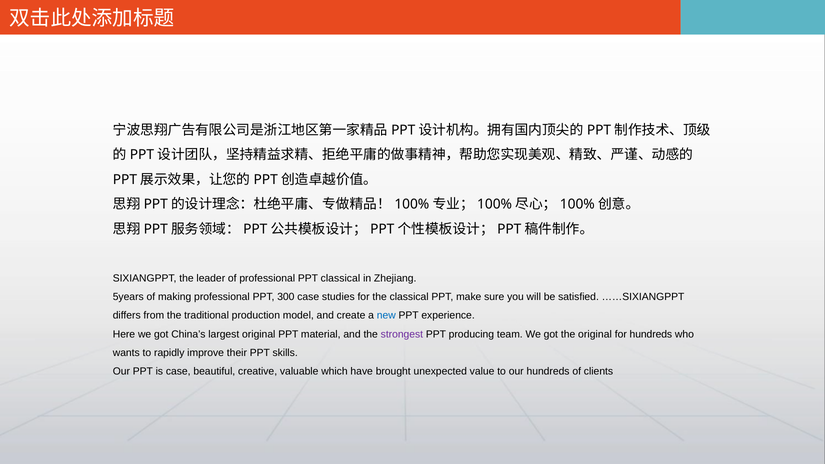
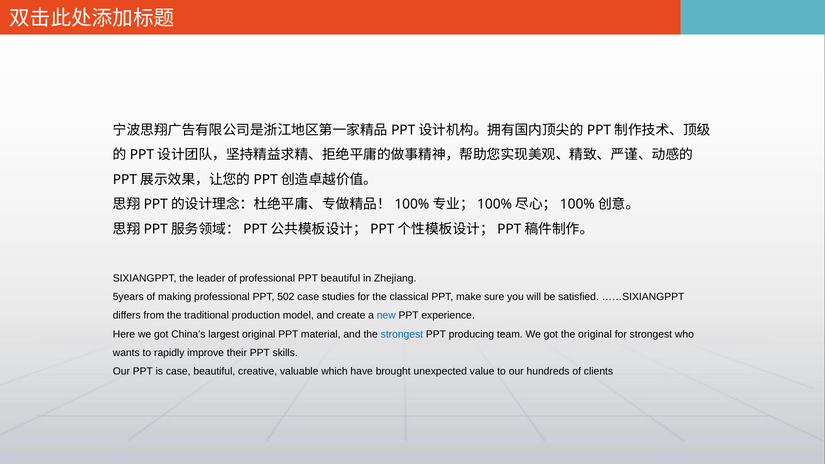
PPT classical: classical -> beautiful (340, 278)
300: 300 -> 502 (286, 297)
strongest colour: purple -> blue (402, 334)
for hundreds: hundreds -> strongest (651, 334)
